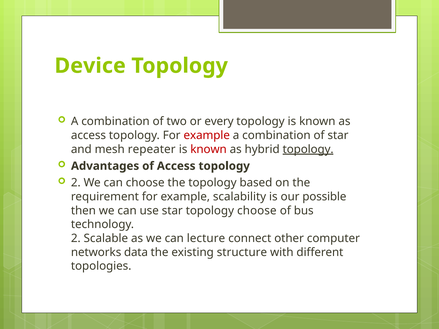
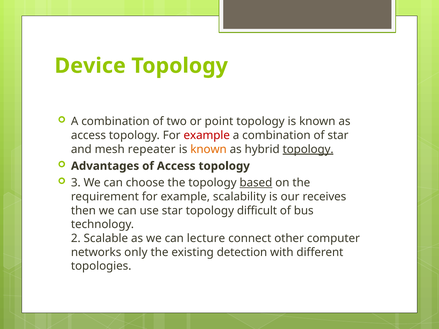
every: every -> point (219, 122)
known colour: red -> orange (209, 149)
2: 2 -> 3 (76, 183)
based underline: none -> present (256, 183)
possible: possible -> receives (324, 197)
topology choose: choose -> difficult (257, 211)
data: data -> only (136, 252)
structure: structure -> detection (242, 252)
